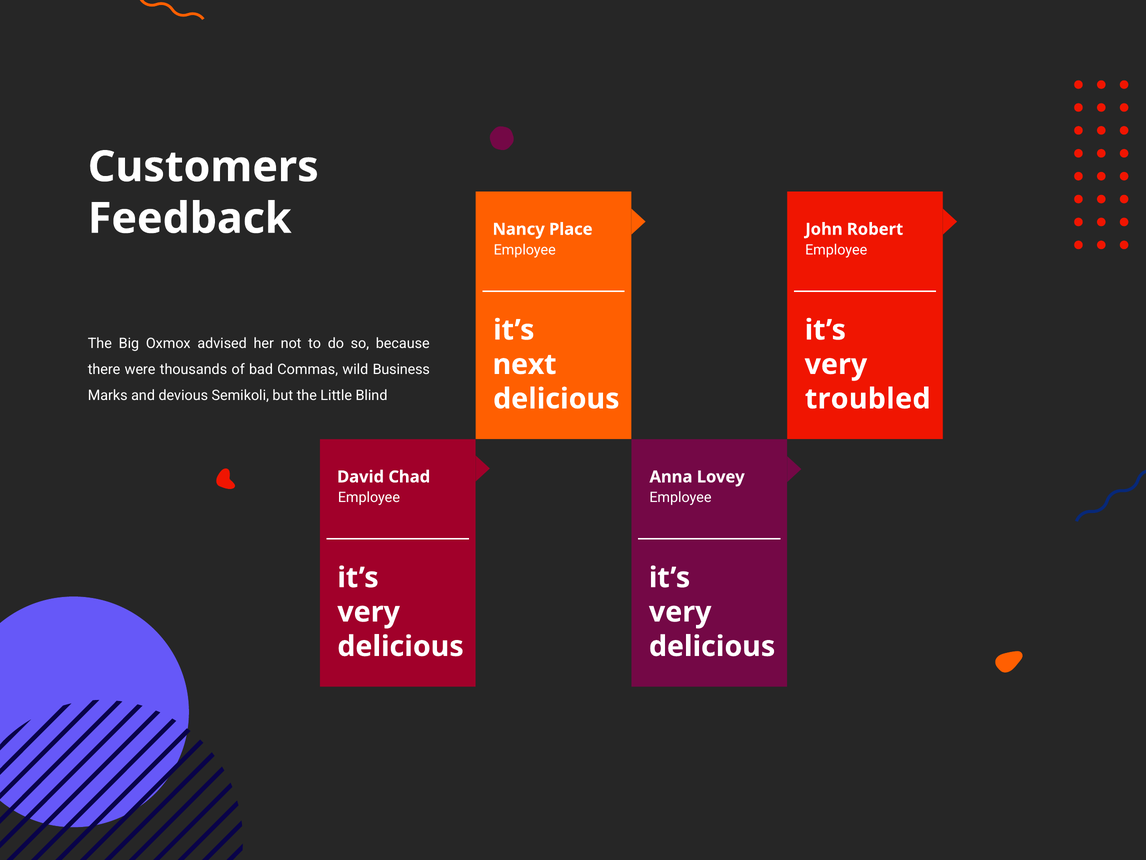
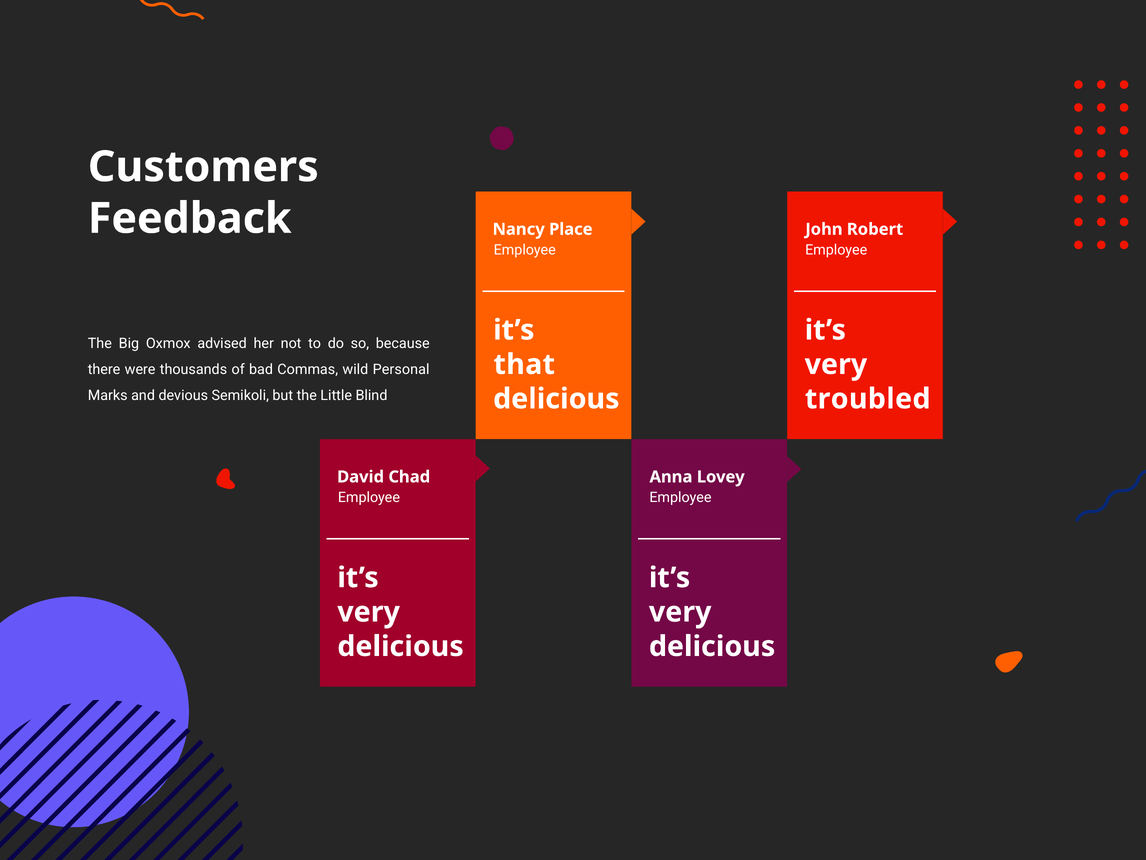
next: next -> that (524, 364)
Business: Business -> Personal (401, 369)
